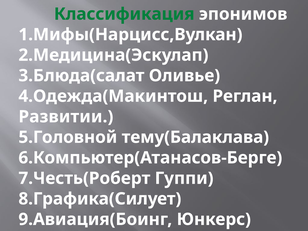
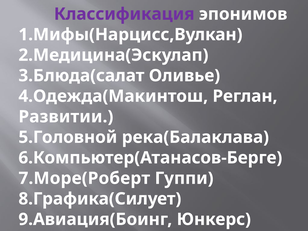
Классификация colour: green -> purple (124, 14)
тему(Балаклава: тему(Балаклава -> река(Балаклава (195, 137)
7.Честь(Роберт: 7.Честь(Роберт -> 7.Море(Роберт (84, 178)
